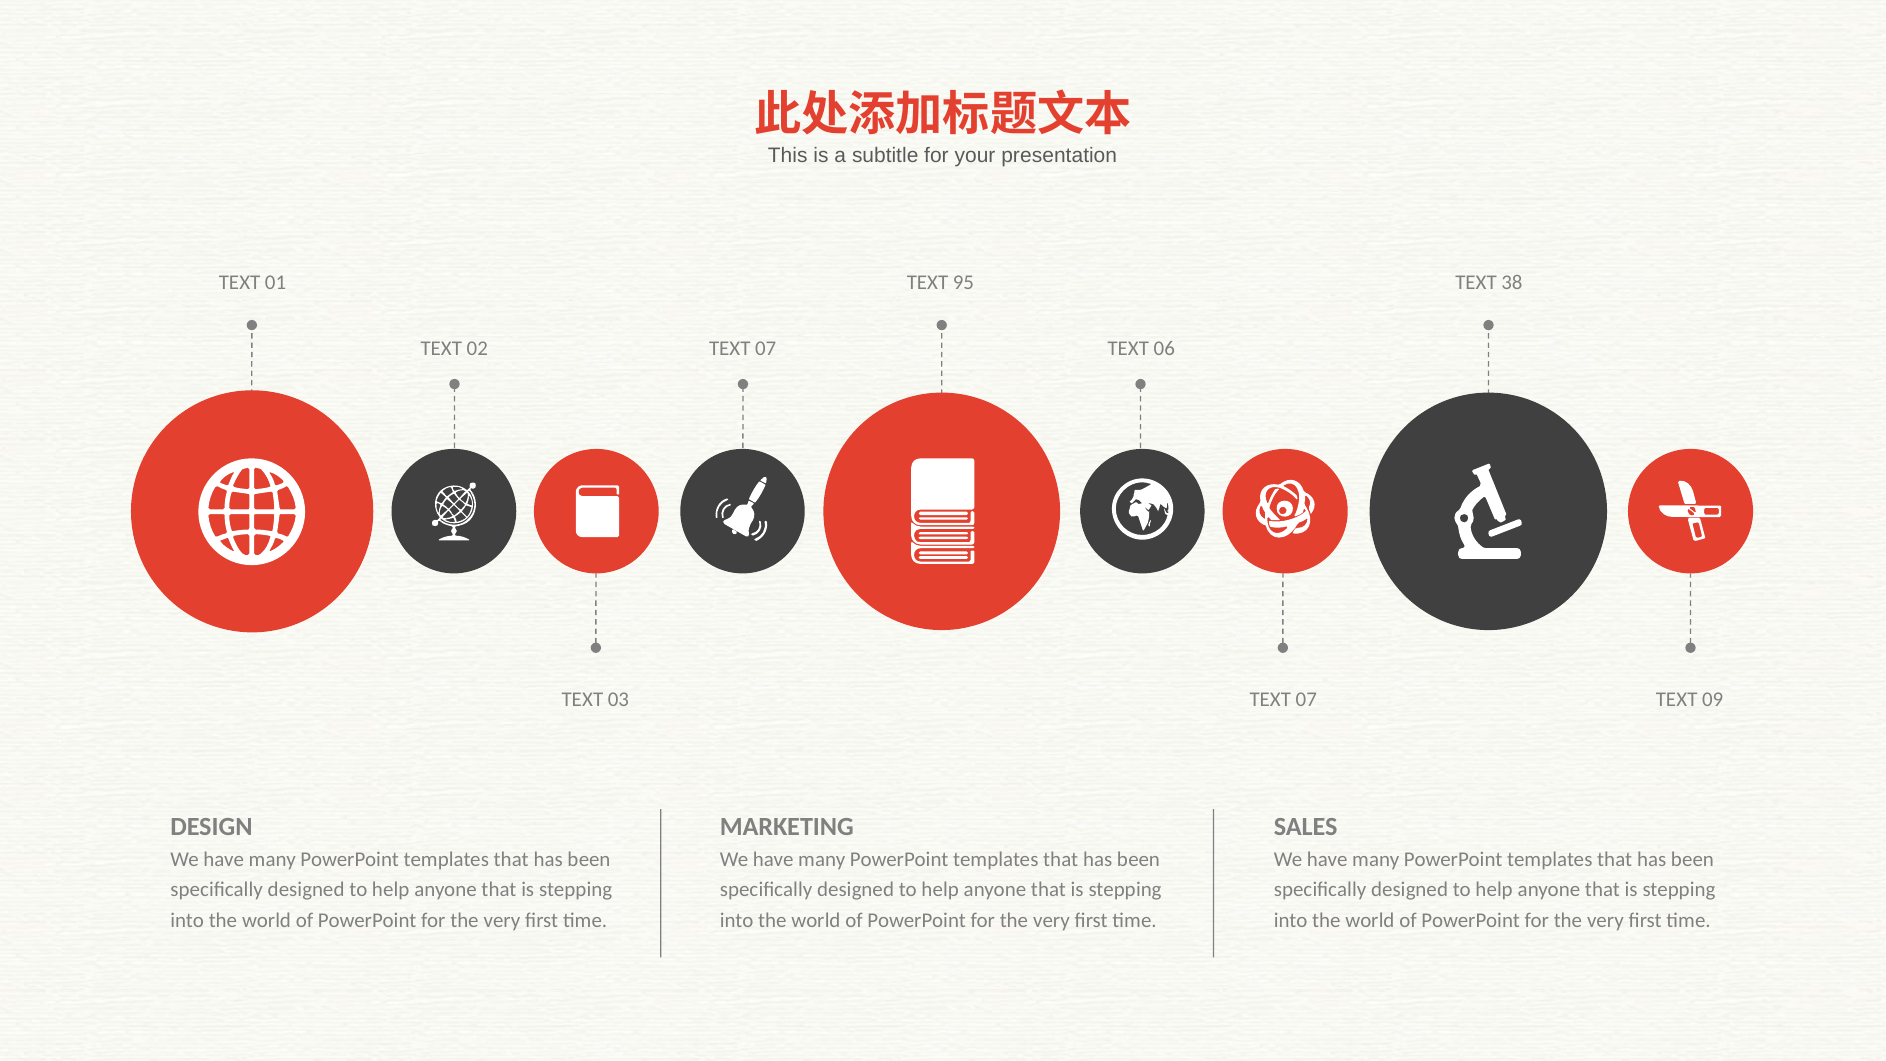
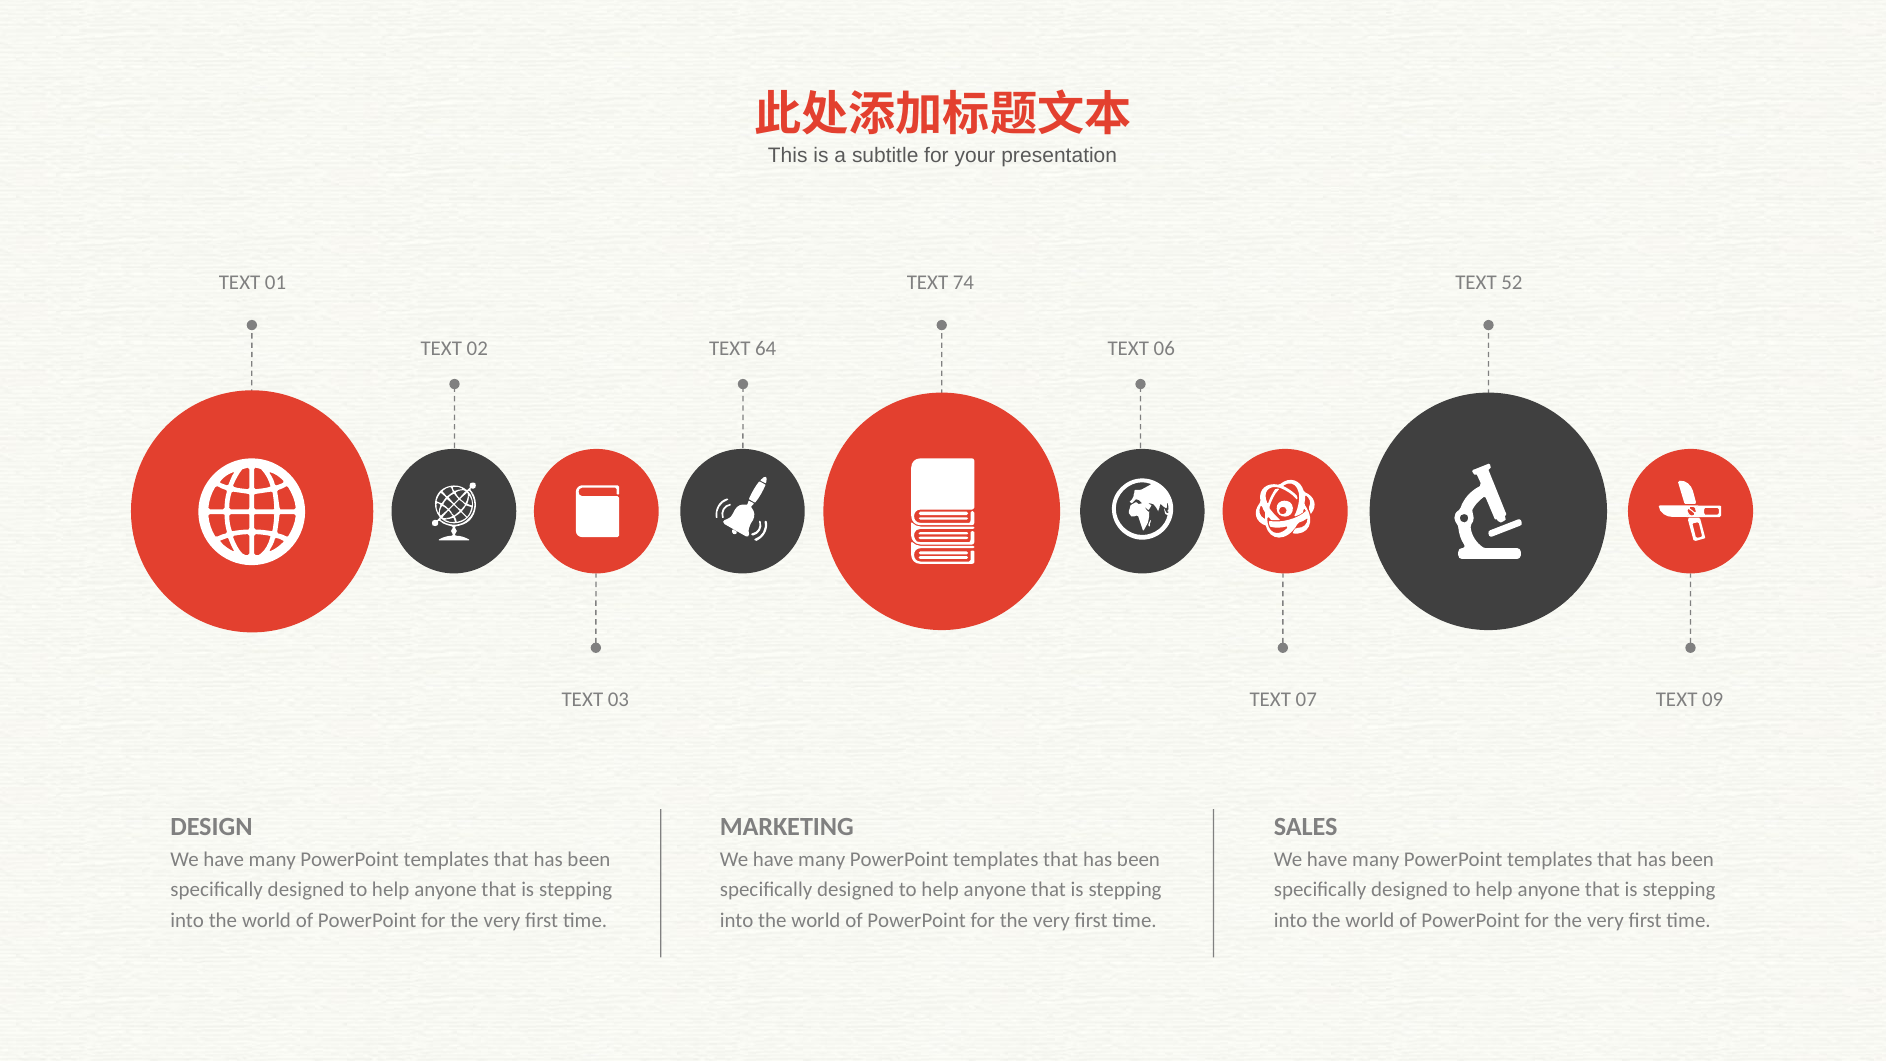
95: 95 -> 74 (963, 282)
38: 38 -> 52 (1512, 282)
02 TEXT 07: 07 -> 64 (766, 349)
